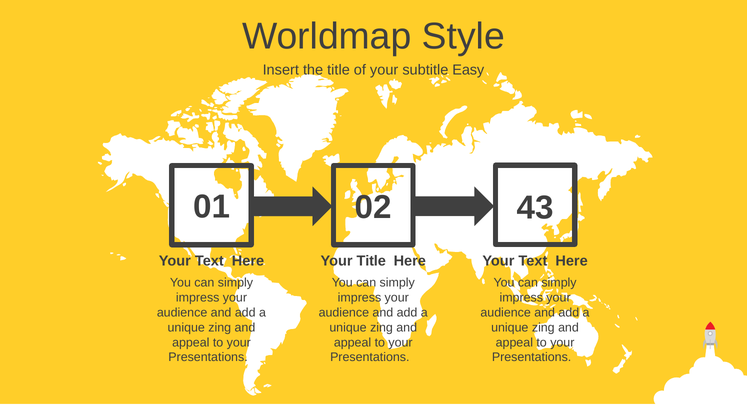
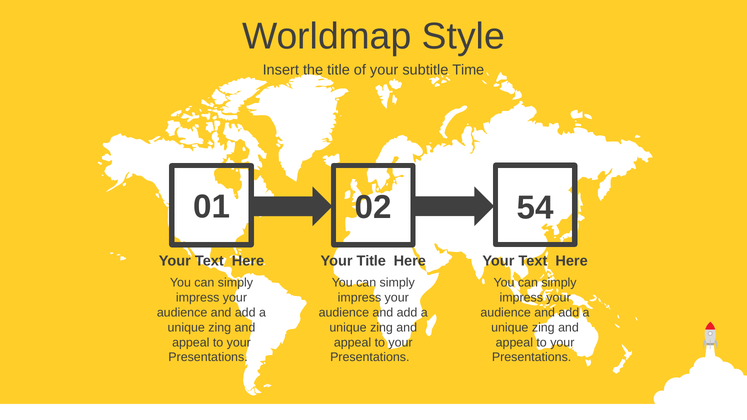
Easy: Easy -> Time (468, 70)
43: 43 -> 54 (535, 208)
